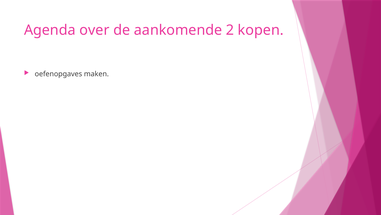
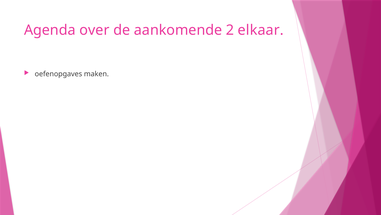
kopen: kopen -> elkaar (261, 30)
